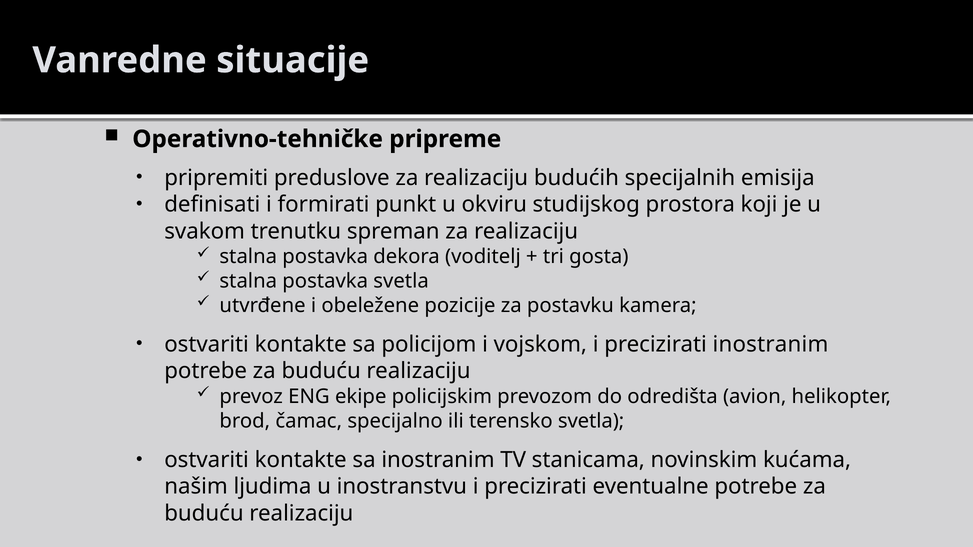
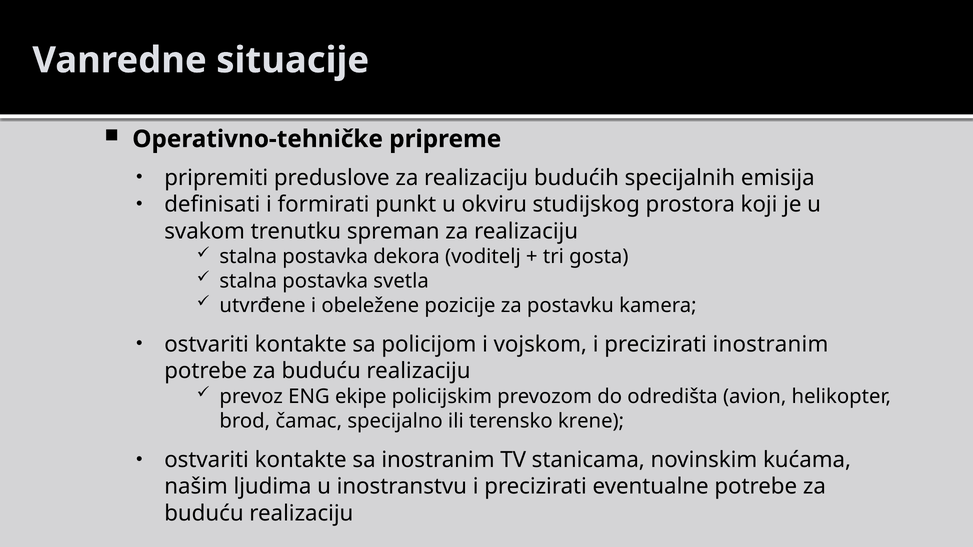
terensko svetla: svetla -> krene (591, 421)
